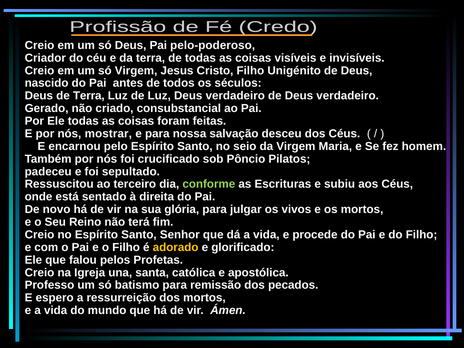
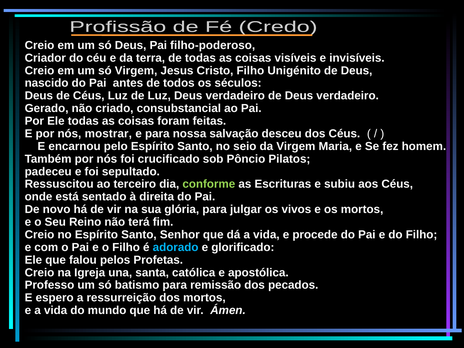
pelo-poderoso: pelo-poderoso -> filho-poderoso (213, 45)
de Terra: Terra -> Céus (89, 96)
adorado colour: yellow -> light blue (176, 247)
